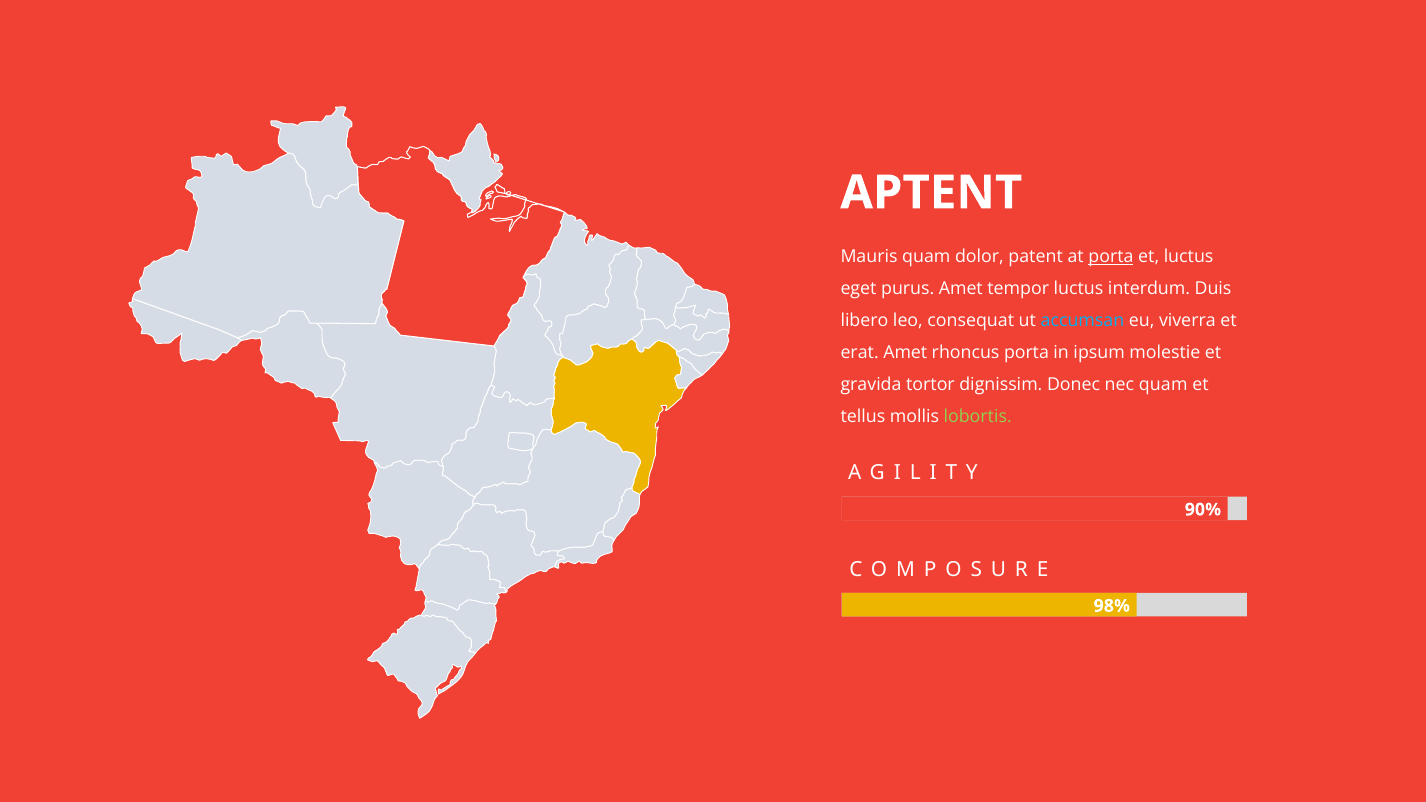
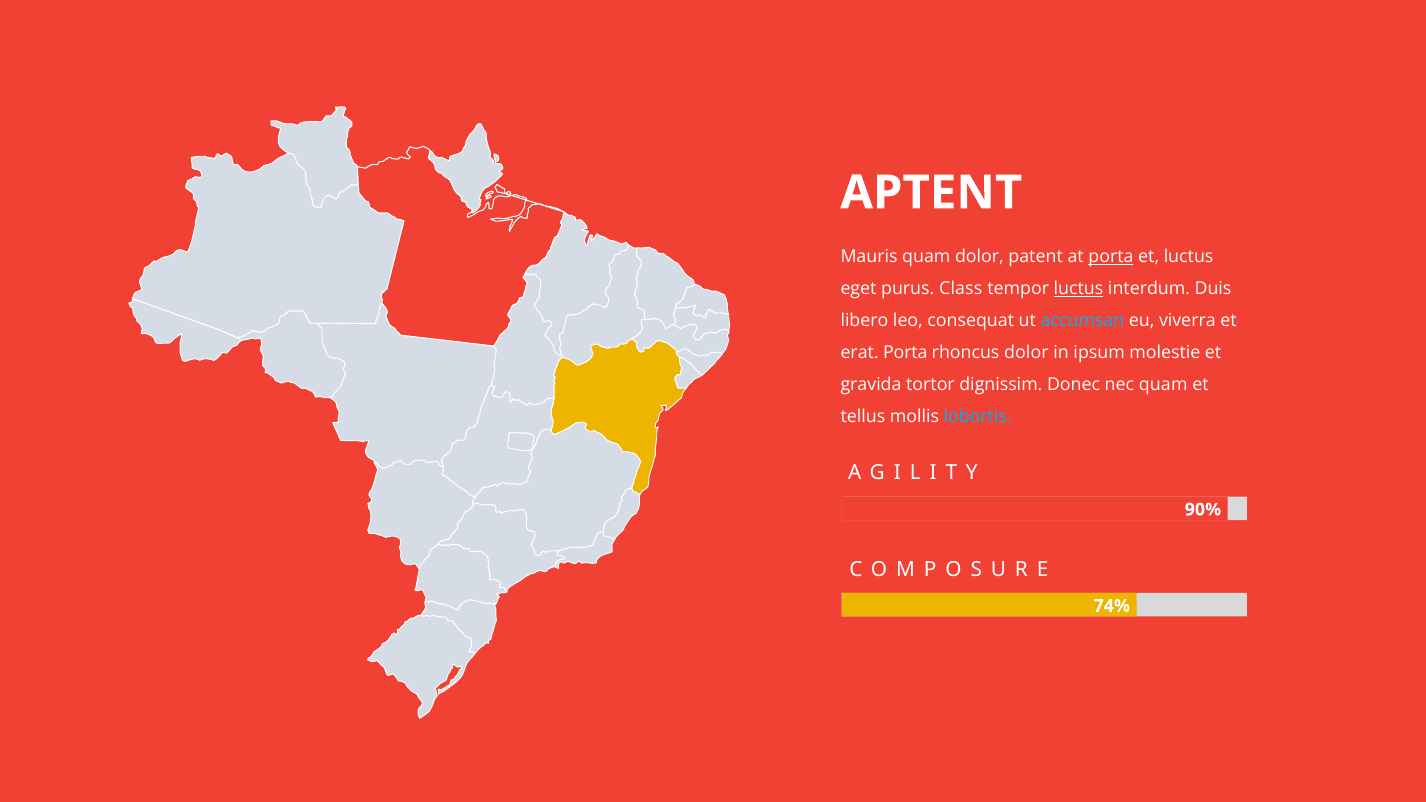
purus Amet: Amet -> Class (961, 289)
luctus underline: none -> present (1079, 289)
erat Amet: Amet -> Porta (905, 353)
rhoncus porta: porta -> dolor (1026, 353)
lobortis colour: light green -> light blue (978, 417)
98%: 98% -> 74% (1112, 606)
